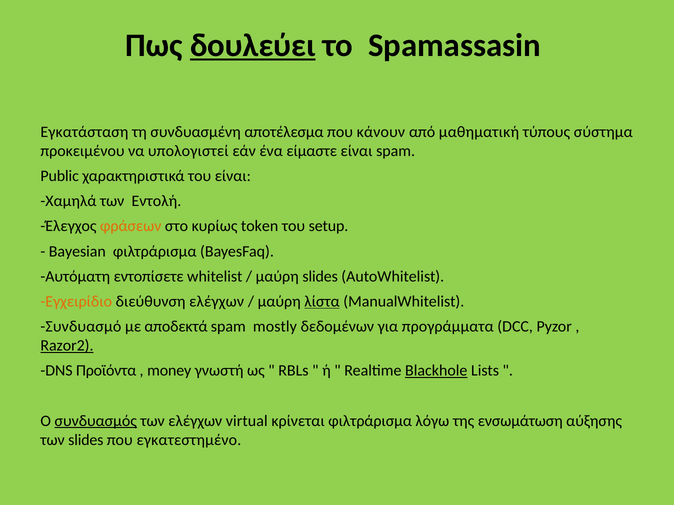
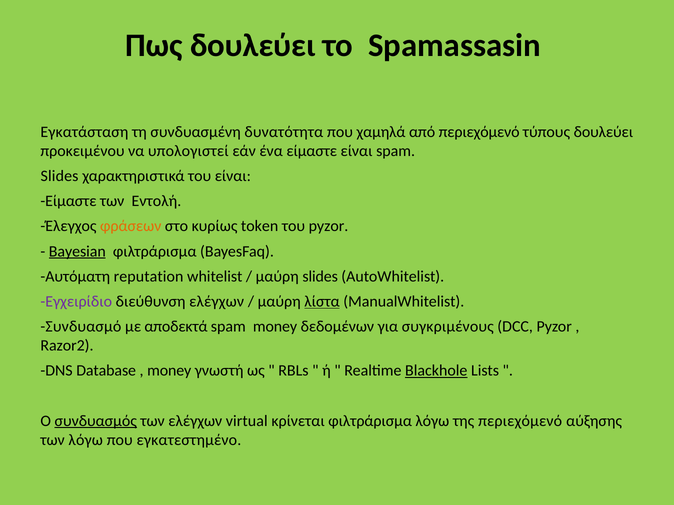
δουλεύει underline: present -> none (253, 46)
αποτέλεσμα: αποτέλεσμα -> δυνατότητα (284, 132)
κάνουν: κάνουν -> χαμηλά (381, 132)
από μαθηματική: μαθηματική -> περιεχόμενό (479, 132)
τύπους σύστημα: σύστημα -> δουλεύει (603, 132)
Public: Public -> Slides (60, 176)
Χαμηλά: Χαμηλά -> Είμαστε (68, 201)
του setup: setup -> pyzor (328, 226)
Bayesian underline: none -> present (77, 252)
εντοπίσετε: εντοπίσετε -> reputation (149, 277)
Εγχειρίδιο colour: orange -> purple (76, 302)
spam mostly: mostly -> money (275, 327)
προγράμματα: προγράμματα -> συγκριμένους (448, 327)
Razor2 underline: present -> none (67, 346)
Προϊόντα: Προϊόντα -> Database (106, 371)
της ενσωμάτωση: ενσωμάτωση -> περιεχόμενό (520, 421)
των slides: slides -> λόγω (86, 440)
